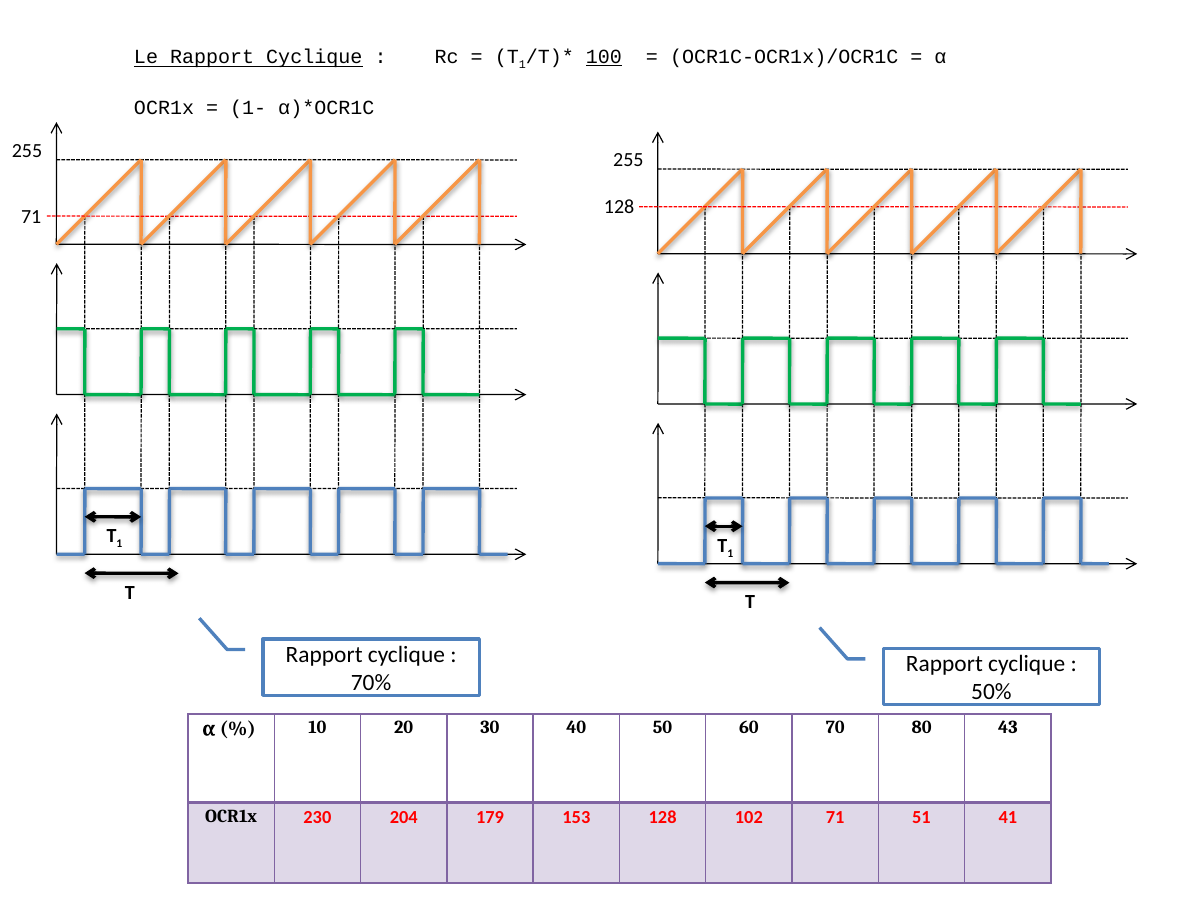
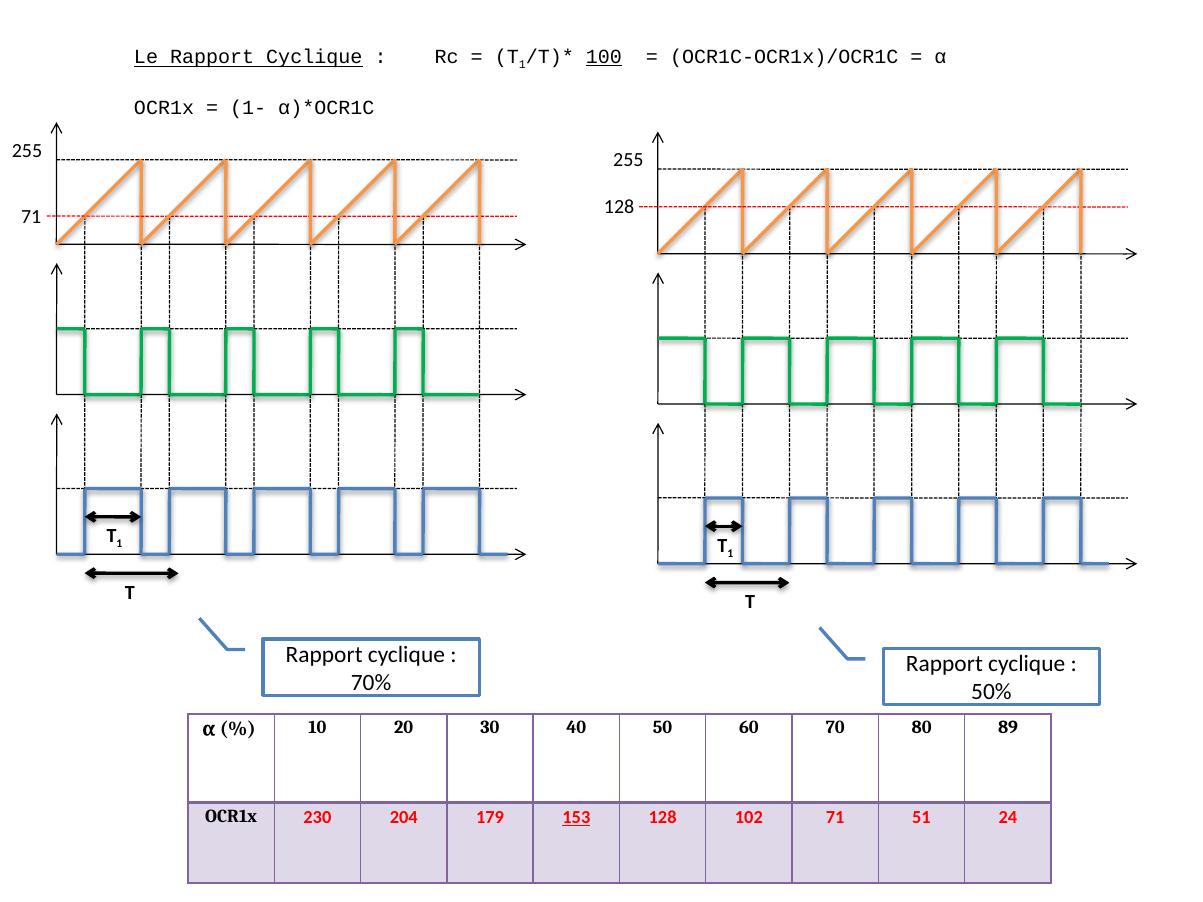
43: 43 -> 89 (1008, 728)
153 underline: none -> present (576, 817)
41: 41 -> 24 (1008, 817)
